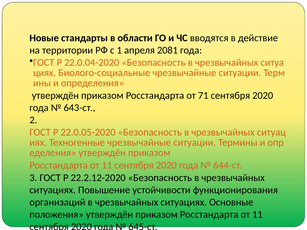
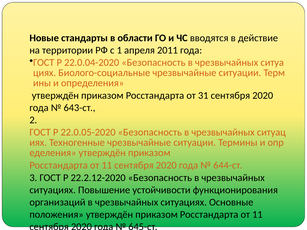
2081: 2081 -> 2011 (167, 50)
71: 71 -> 31 (203, 96)
